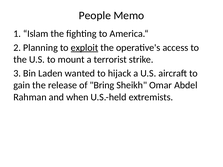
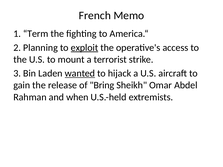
People: People -> French (95, 15)
Islam: Islam -> Term (36, 34)
wanted underline: none -> present (80, 73)
